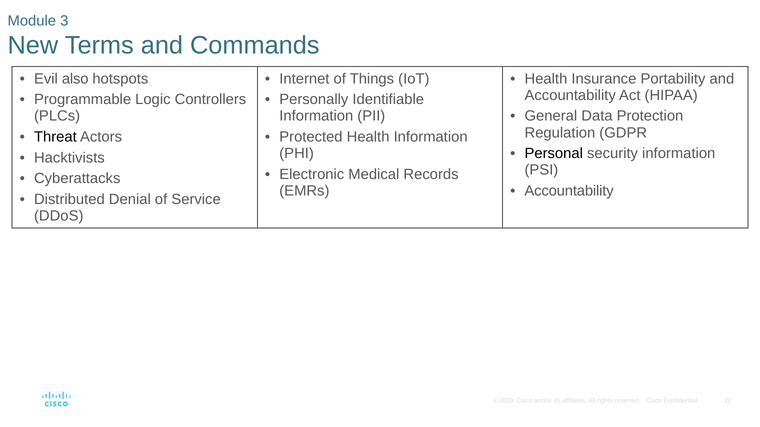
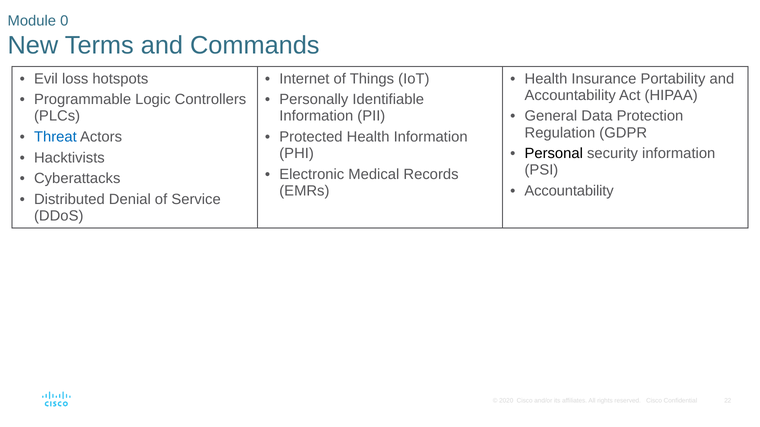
3: 3 -> 0 (64, 21)
also: also -> loss (75, 79)
Threat colour: black -> blue (55, 137)
